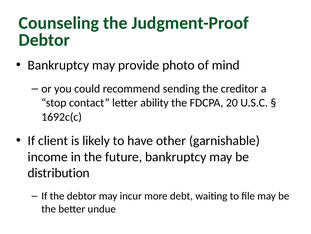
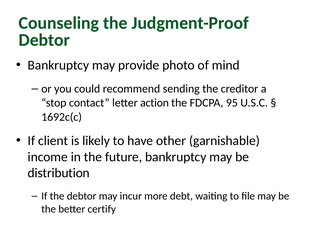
ability: ability -> action (155, 103)
20: 20 -> 95 (232, 103)
undue: undue -> certify (102, 208)
